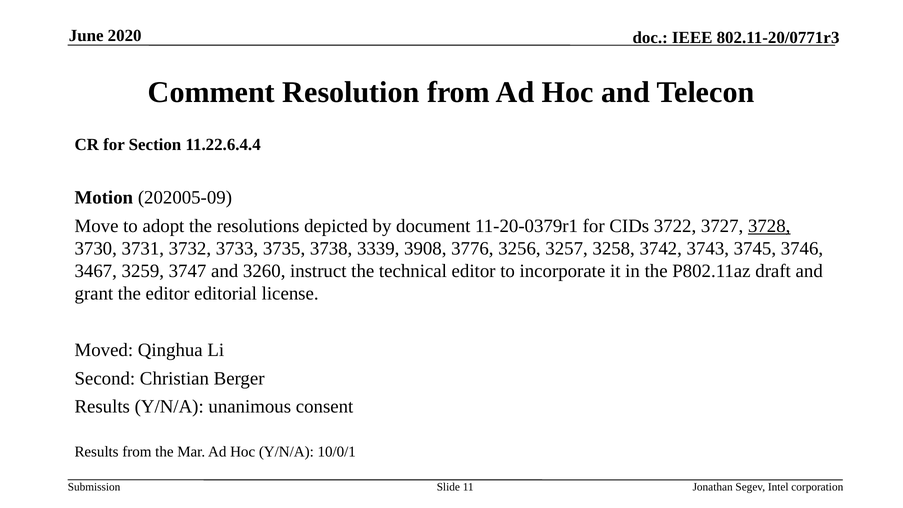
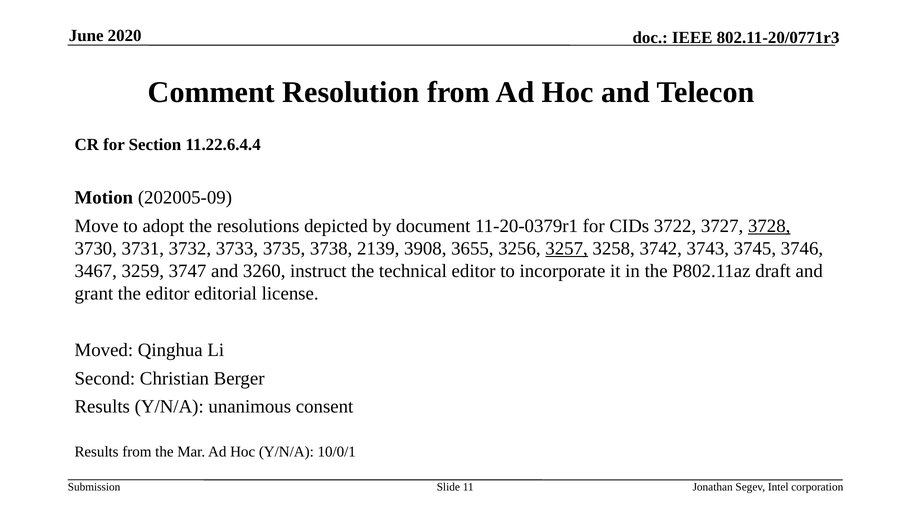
3339: 3339 -> 2139 (378, 248)
3776: 3776 -> 3655 (472, 248)
3257 underline: none -> present (567, 248)
